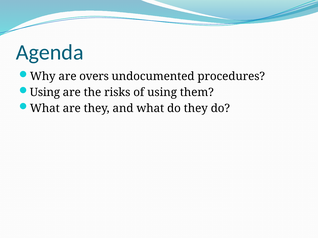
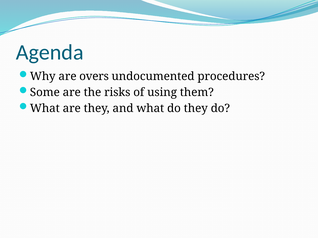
Using: Using -> Some (45, 93)
